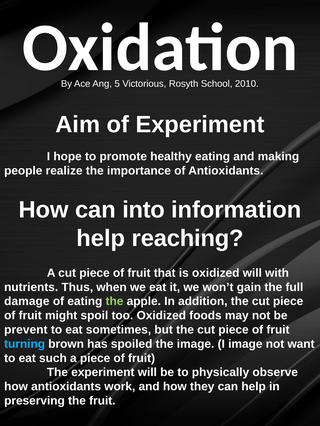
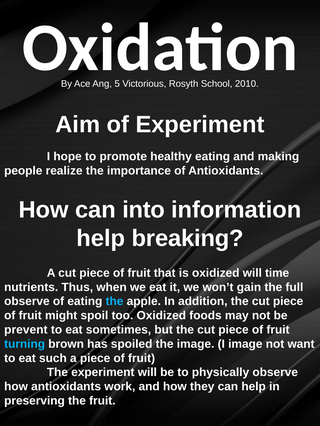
reaching: reaching -> breaking (188, 239)
with: with -> time (277, 273)
damage: damage -> observe (27, 302)
the colour: light green -> light blue (114, 302)
